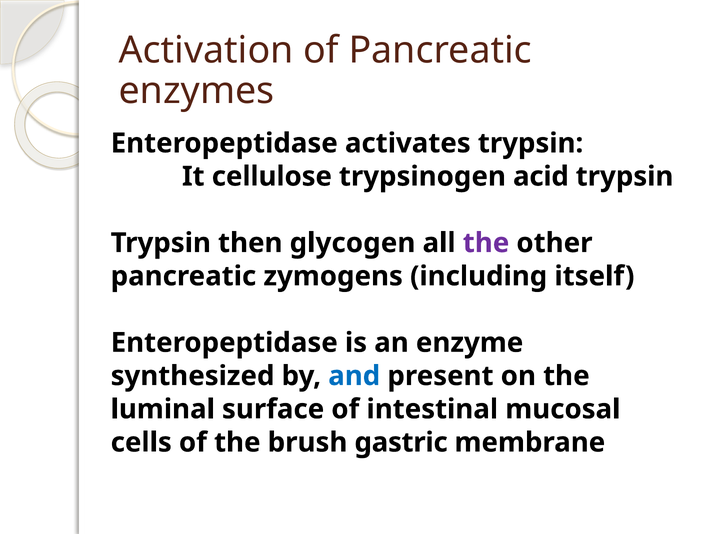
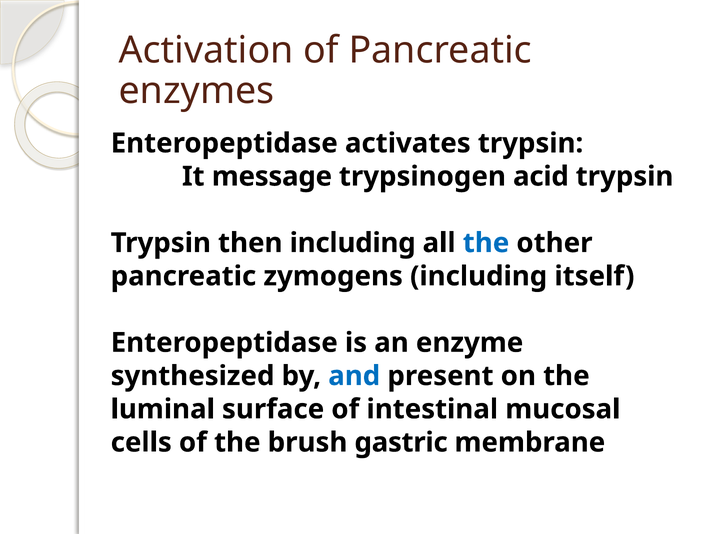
cellulose: cellulose -> message (272, 176)
then glycogen: glycogen -> including (353, 243)
the colour: purple -> blue (486, 243)
